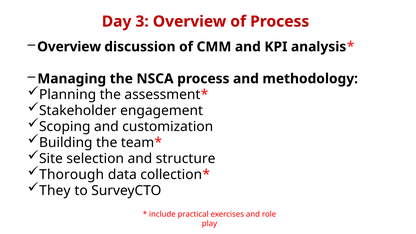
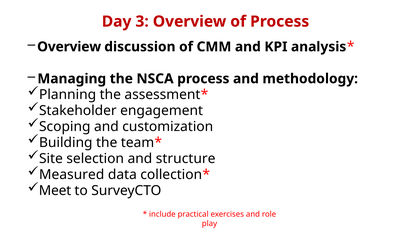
Thorough: Thorough -> Measured (72, 175)
They: They -> Meet (55, 191)
